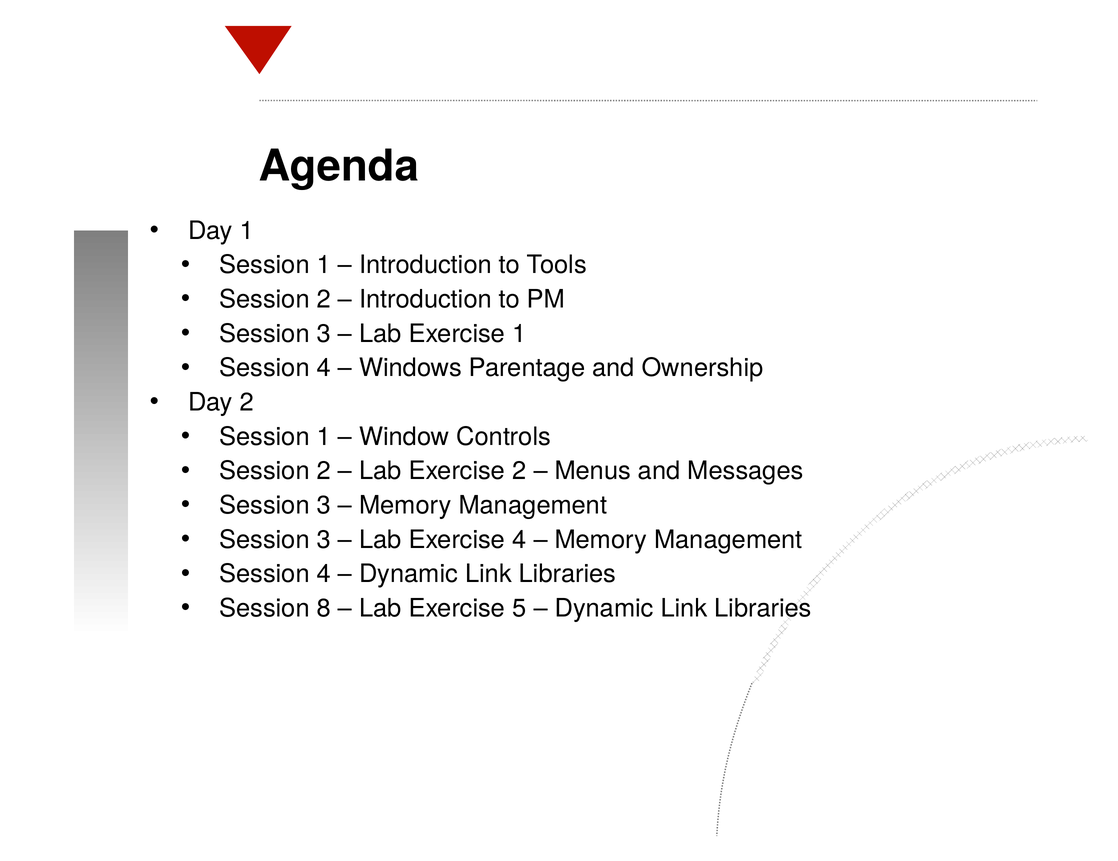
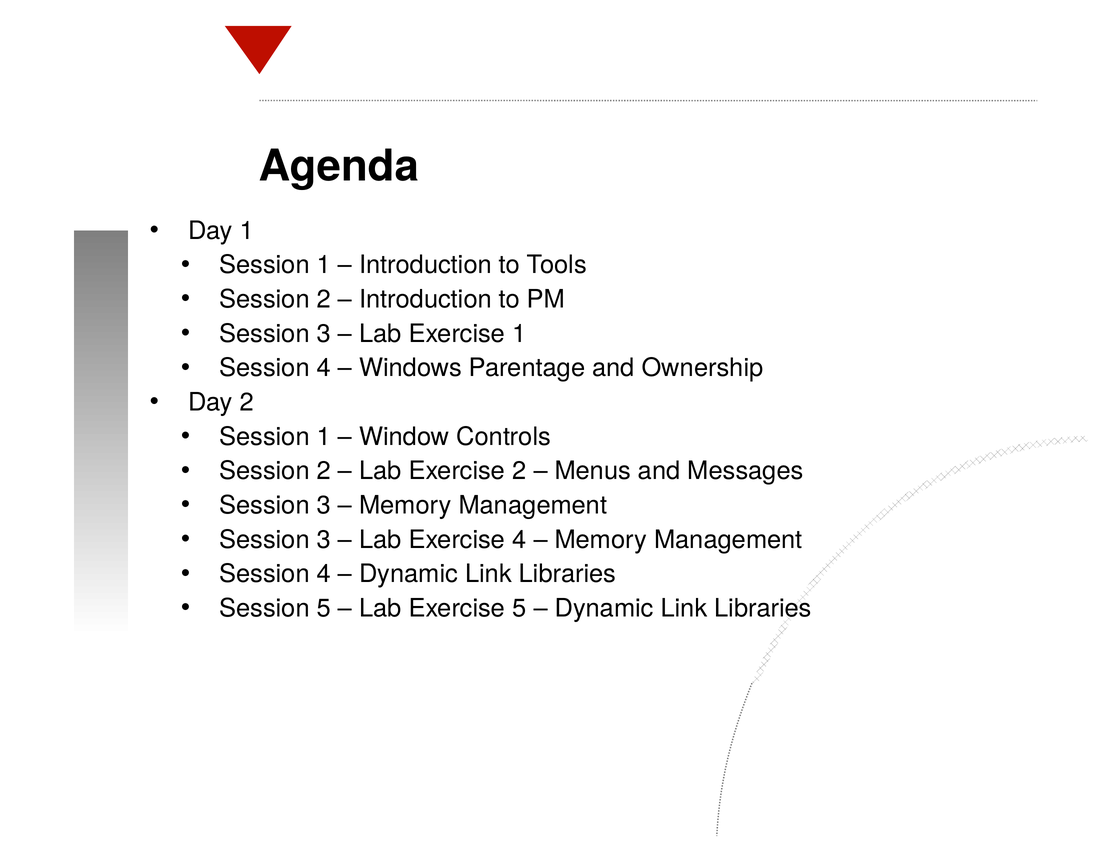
Session 8: 8 -> 5 (324, 609)
